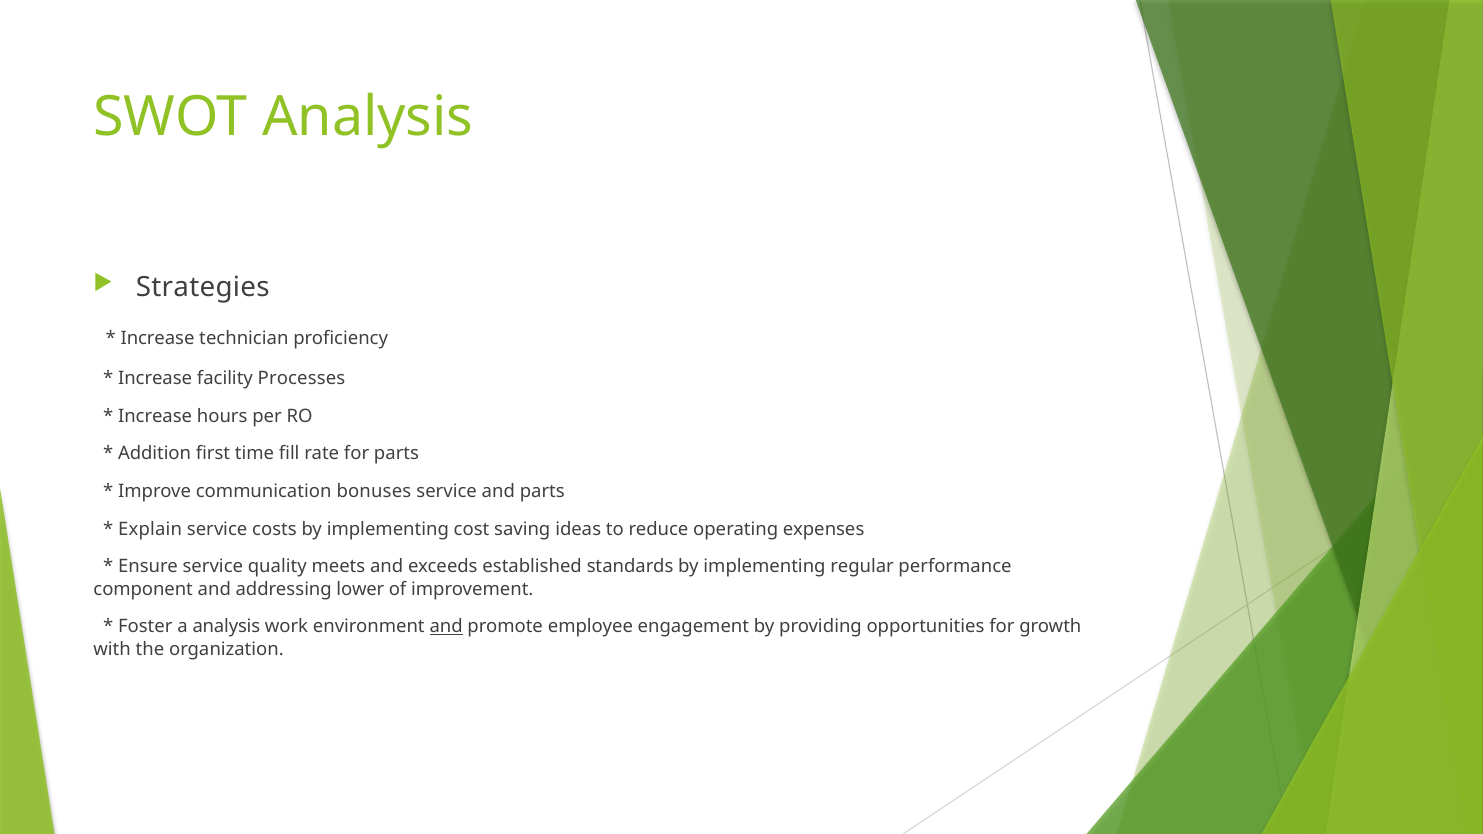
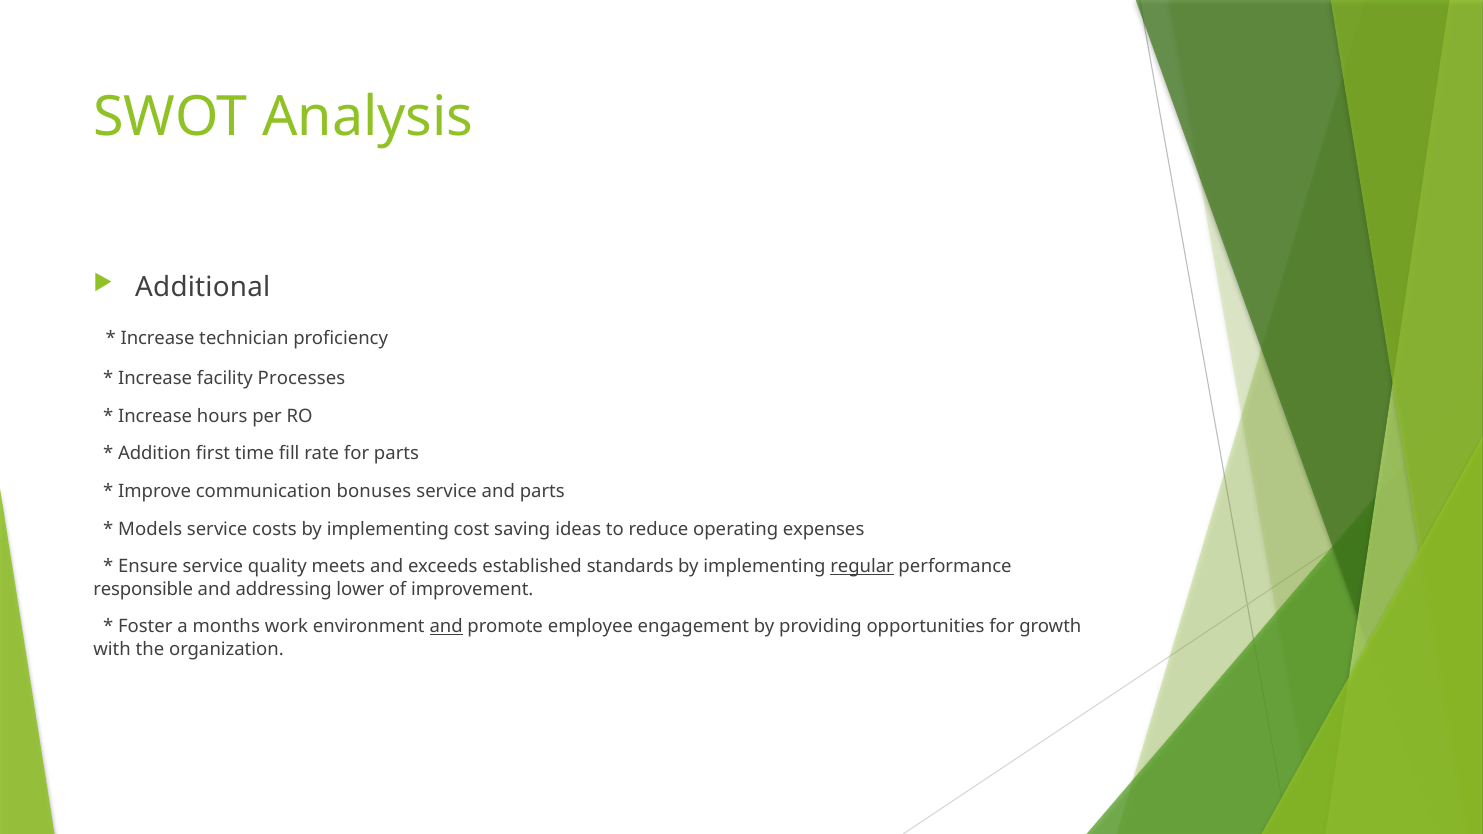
Strategies: Strategies -> Additional (203, 287)
Explain: Explain -> Models (150, 529)
regular underline: none -> present (862, 567)
component: component -> responsible (143, 589)
a analysis: analysis -> months (226, 627)
